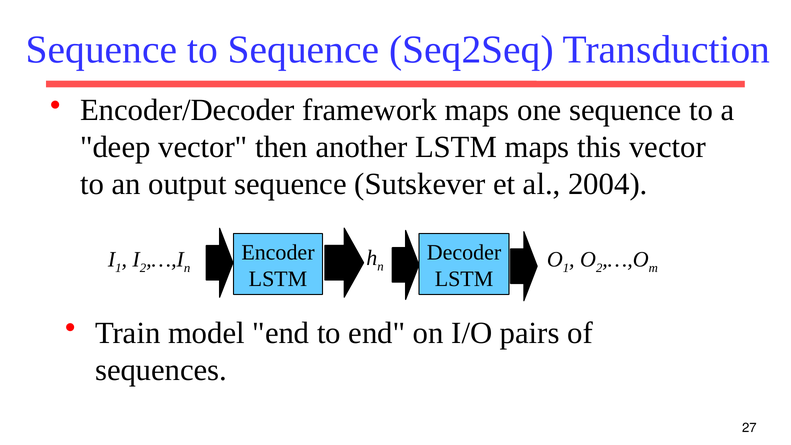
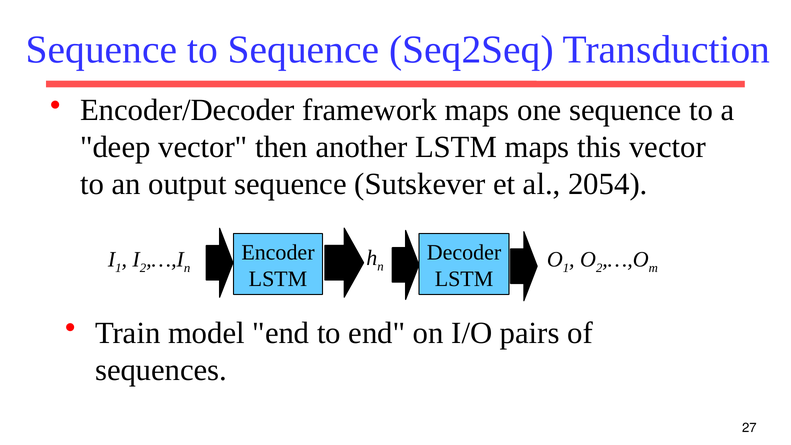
2004: 2004 -> 2054 (608, 184)
